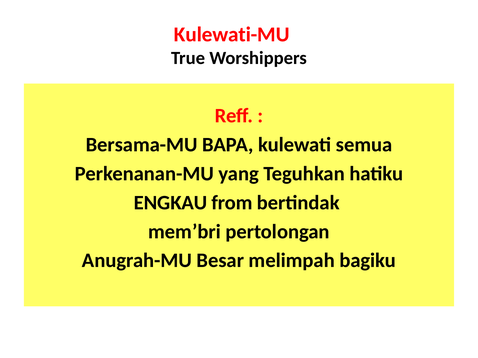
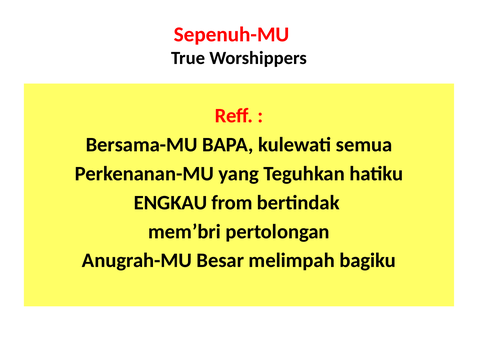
Kulewati-MU: Kulewati-MU -> Sepenuh-MU (232, 35)
